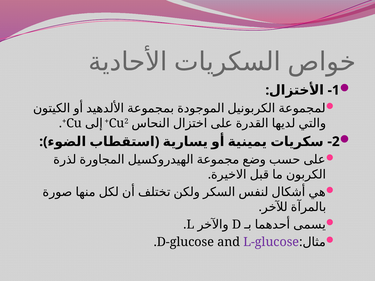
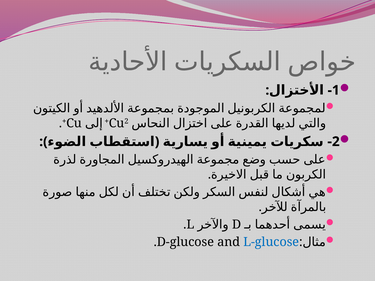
L-glucose colour: purple -> blue (271, 242)
